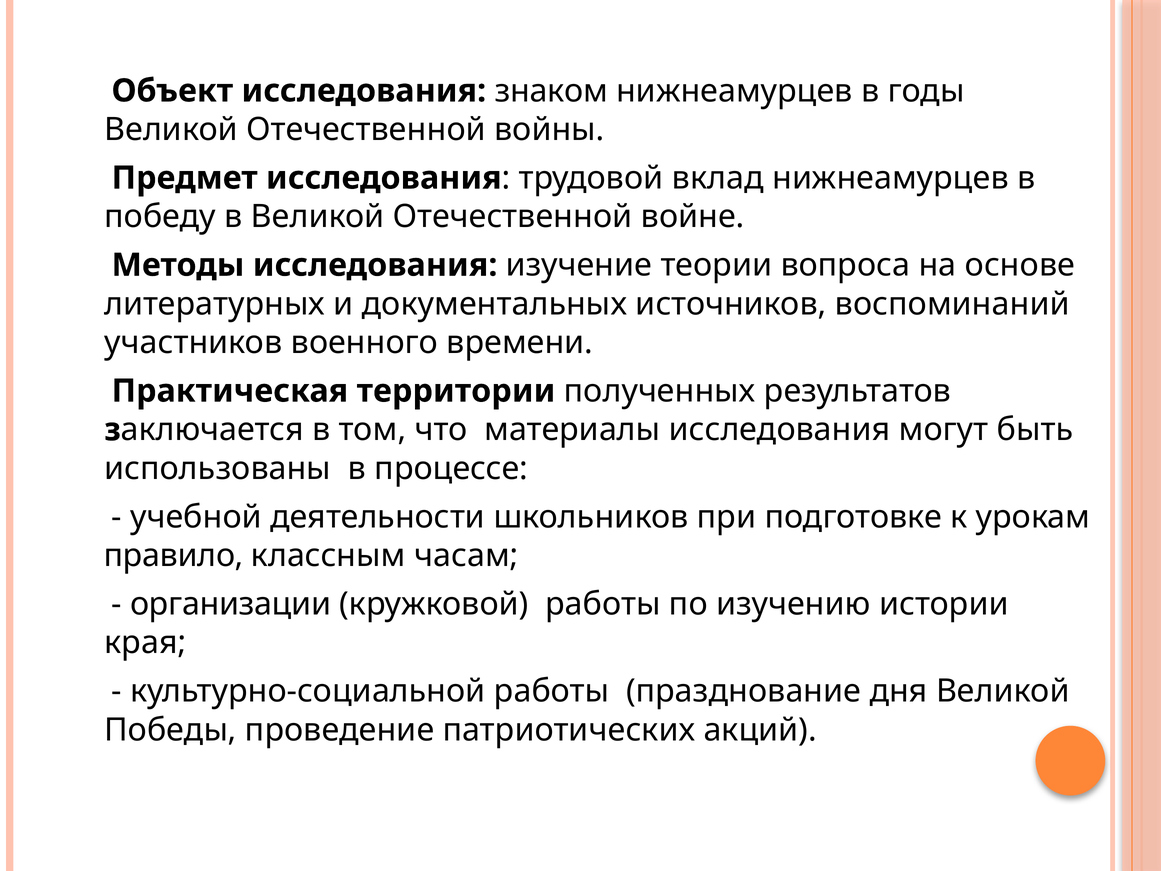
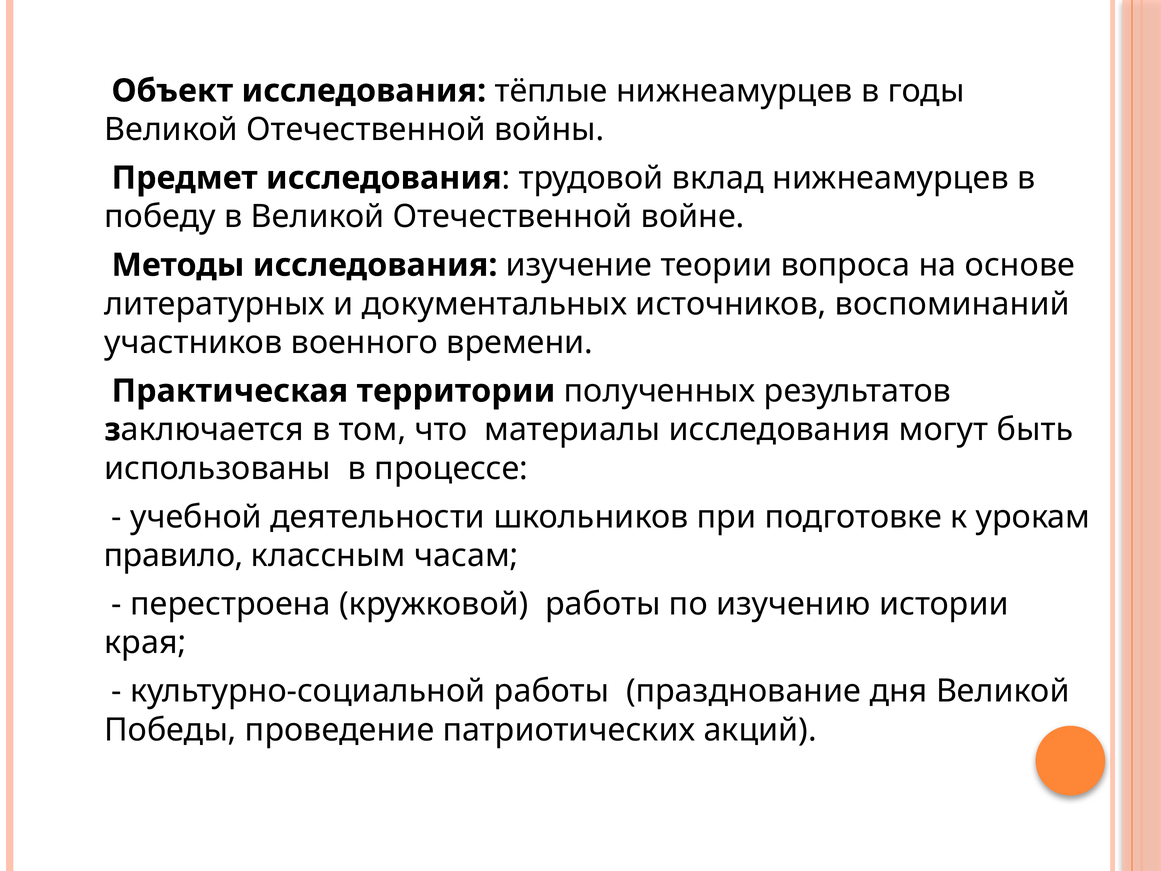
знаком: знаком -> тёплые (551, 91)
организации: организации -> перестроена (230, 604)
